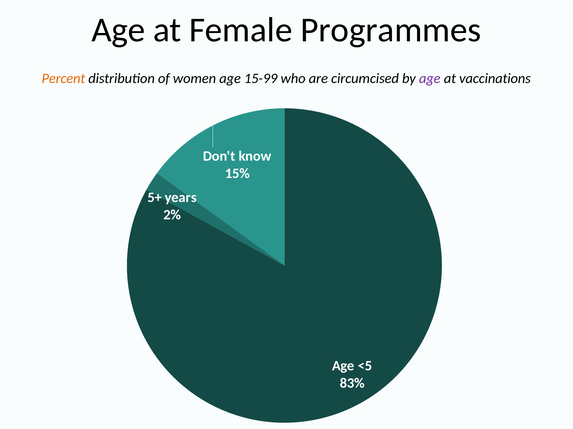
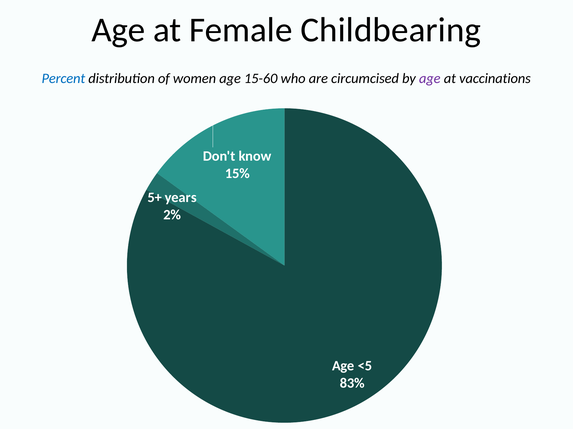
Programmes: Programmes -> Childbearing (391, 30)
Percent colour: orange -> blue (63, 79)
15-99: 15-99 -> 15-60 (261, 79)
